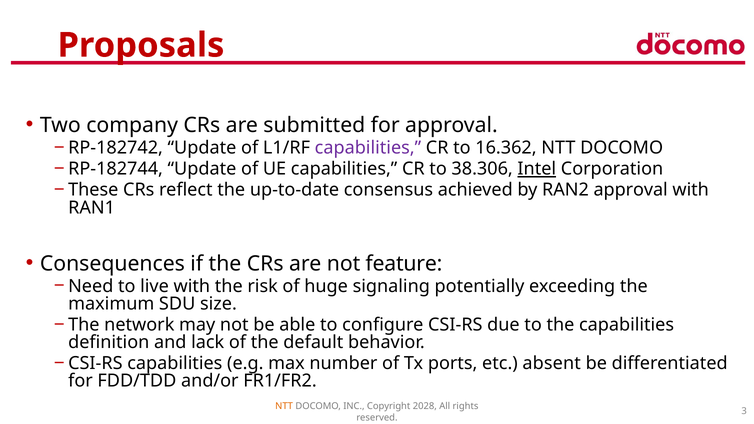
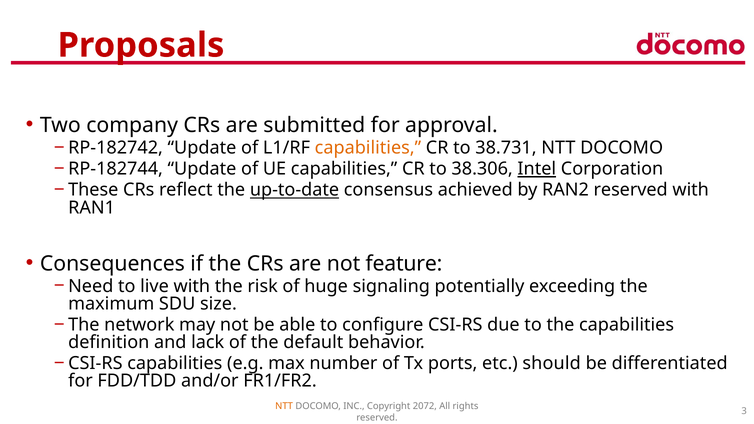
capabilities colour: purple -> orange (368, 148)
16.362: 16.362 -> 38.731 (506, 148)
up-to-date underline: none -> present (295, 190)
RAN2 approval: approval -> reserved (631, 190)
absent: absent -> should (552, 364)
2028: 2028 -> 2072 (425, 406)
